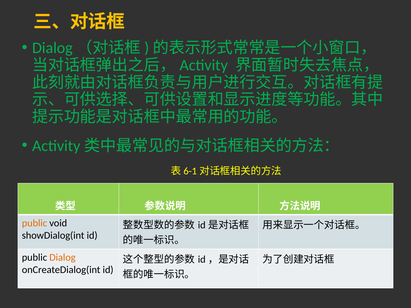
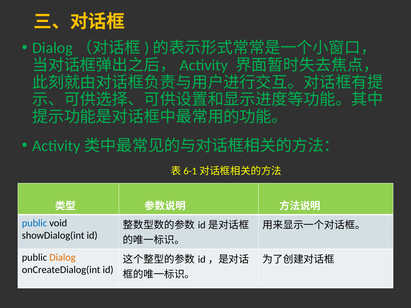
public colour: orange -> blue (34, 223)
